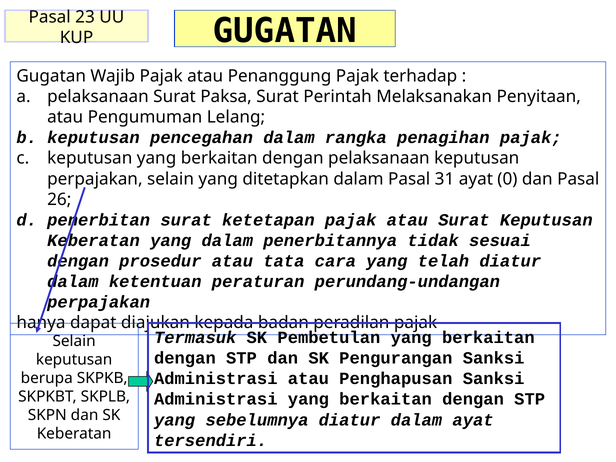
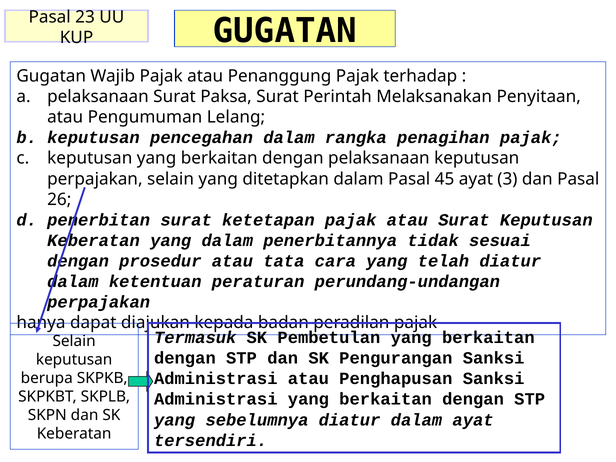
31: 31 -> 45 (445, 179)
0: 0 -> 3 (507, 179)
